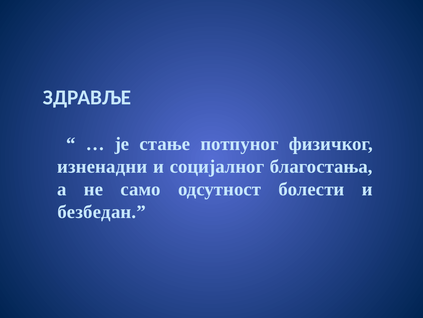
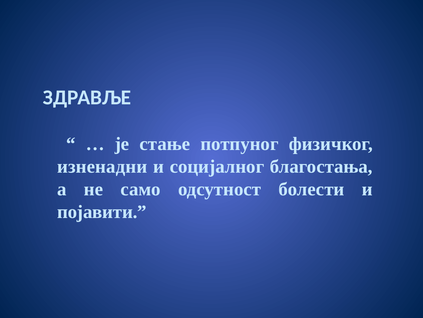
безбедан: безбедан -> појавити (102, 211)
